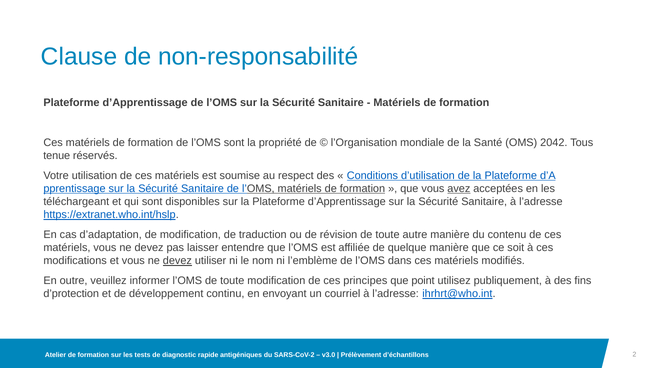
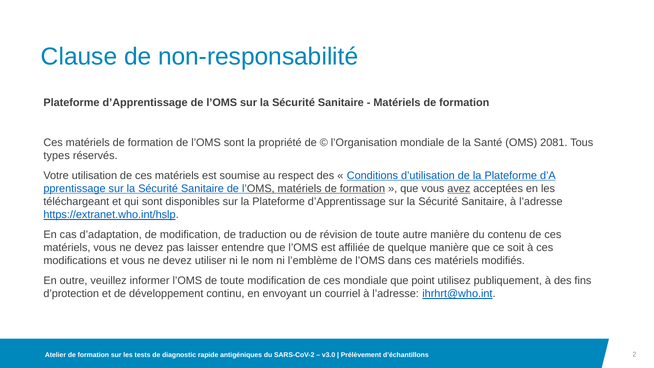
2042: 2042 -> 2081 (554, 142)
tenue: tenue -> types (57, 156)
devez underline: present -> none (177, 261)
ces principes: principes -> mondiale (365, 281)
